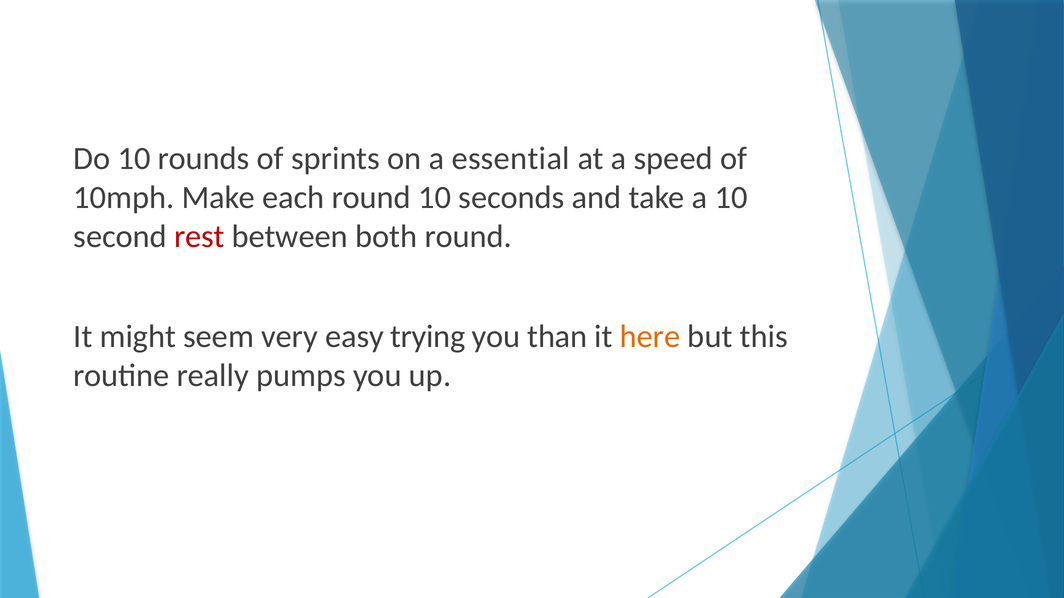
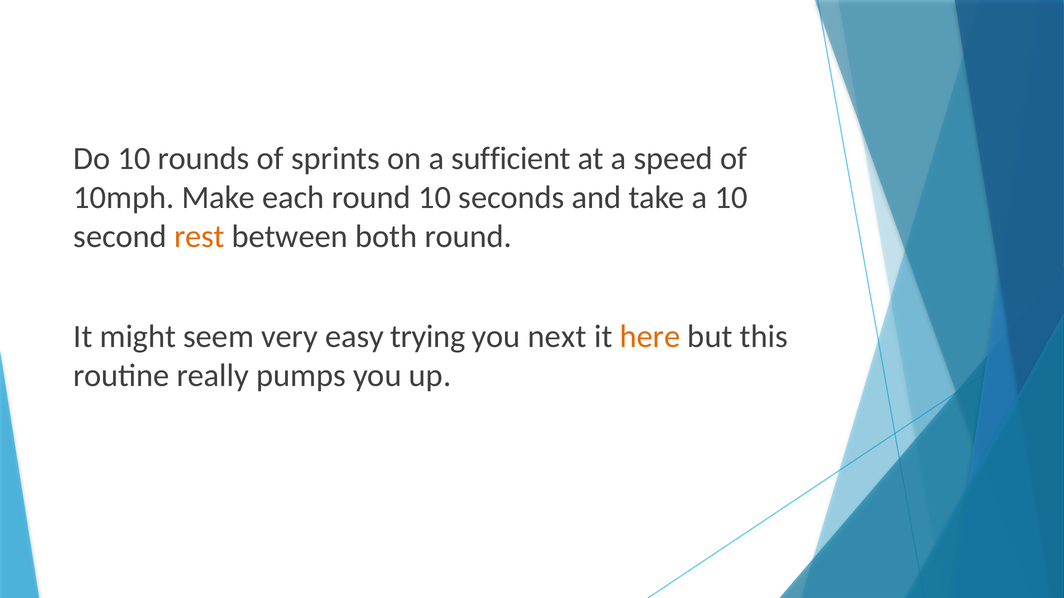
essential: essential -> sufficient (511, 159)
rest colour: red -> orange (199, 237)
than: than -> next (557, 337)
